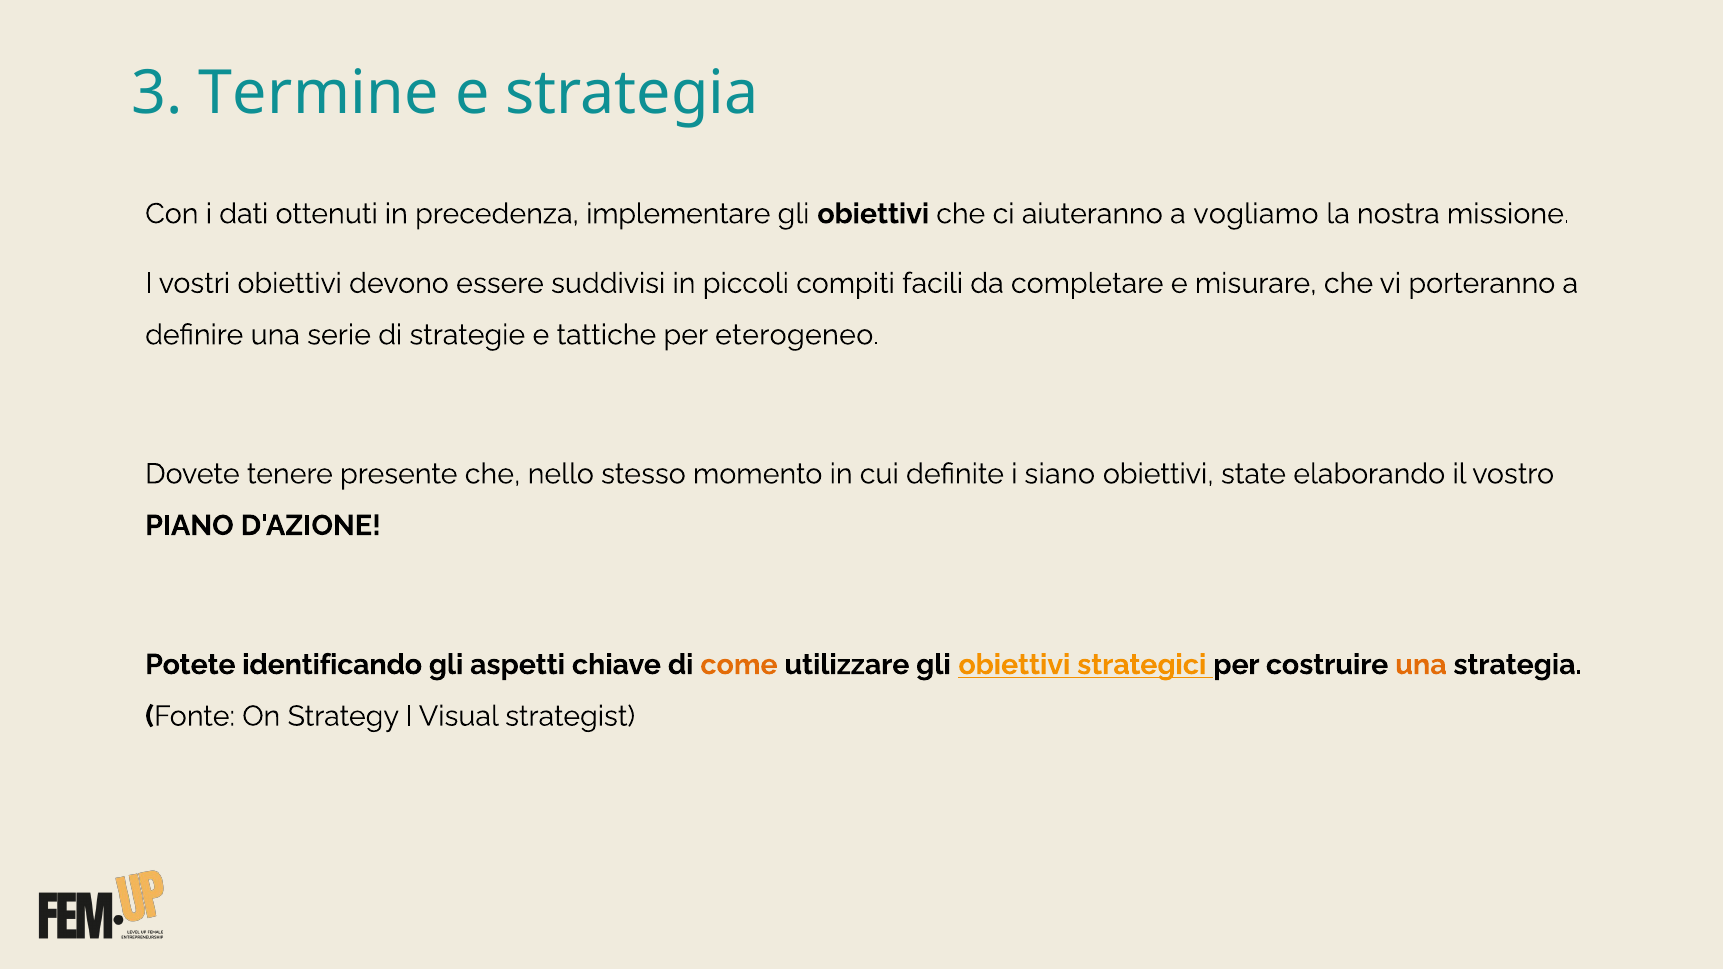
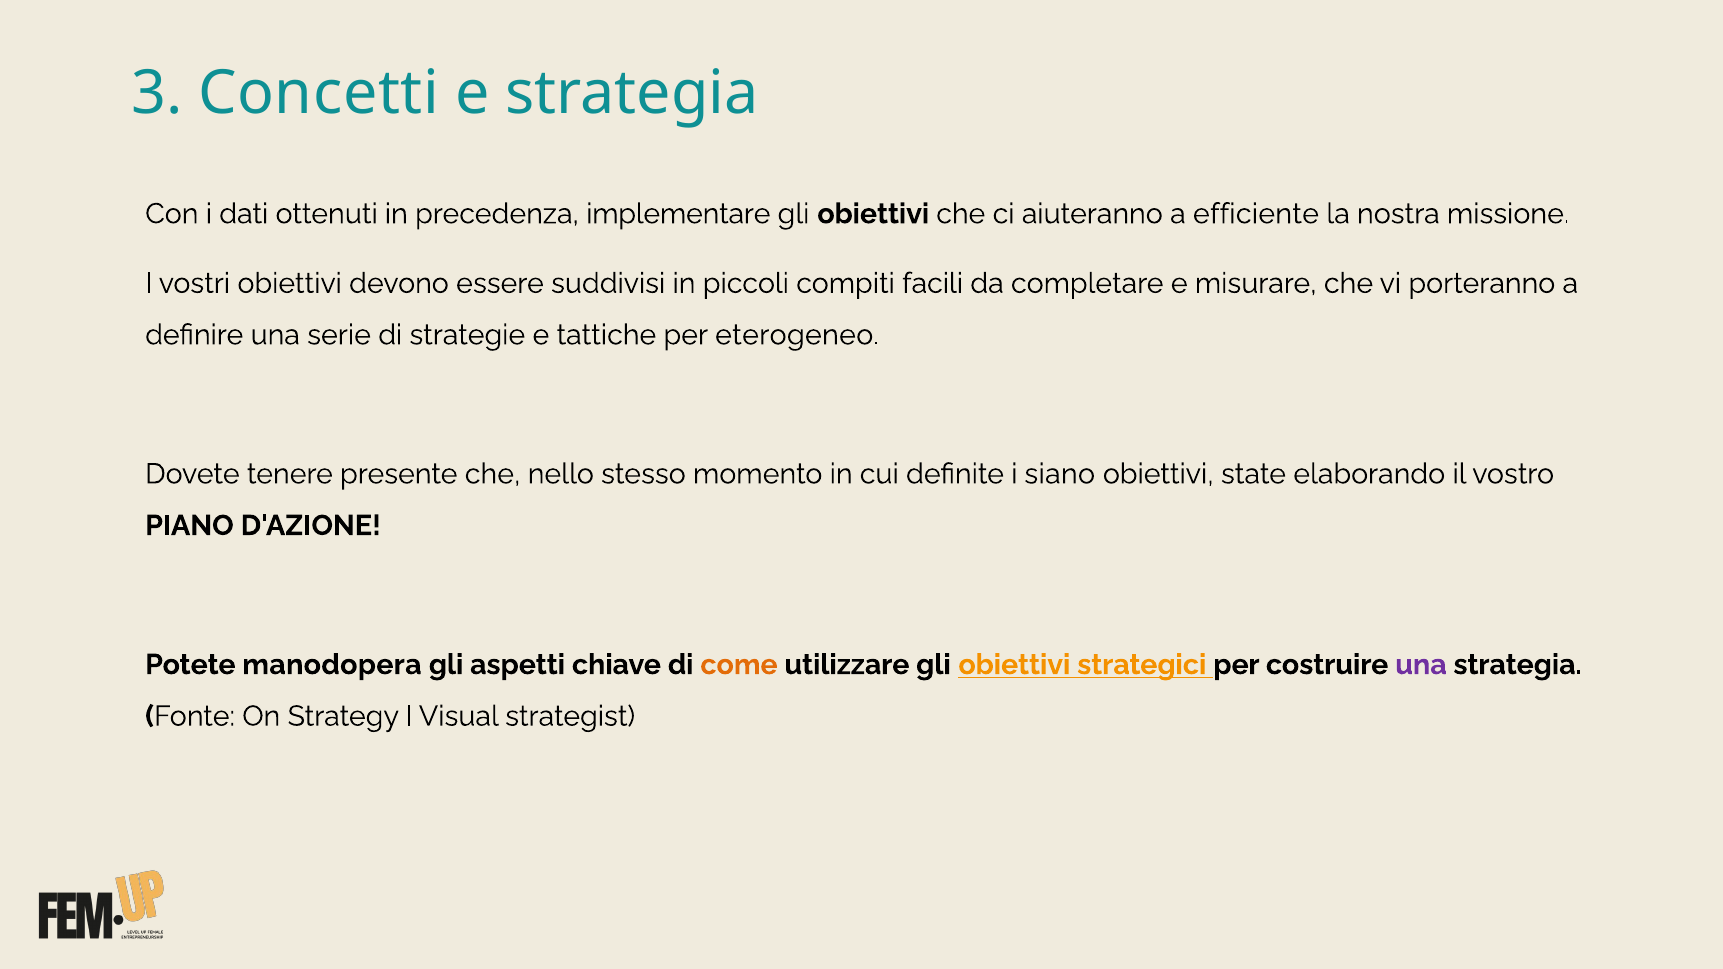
Termine: Termine -> Concetti (319, 93)
vogliamo: vogliamo -> efficiente (1256, 214)
identificando: identificando -> manodopera (332, 665)
una colour: orange -> purple (1421, 665)
